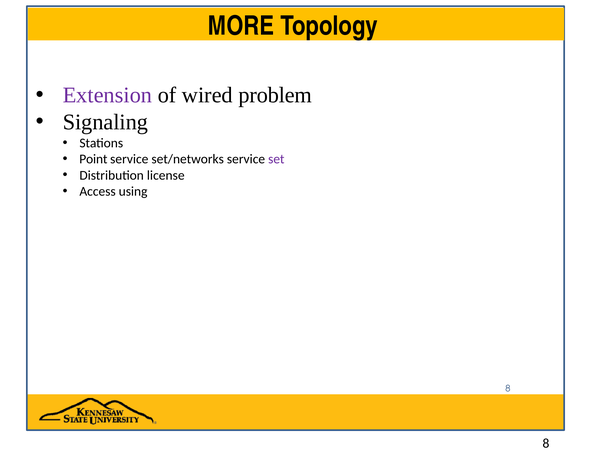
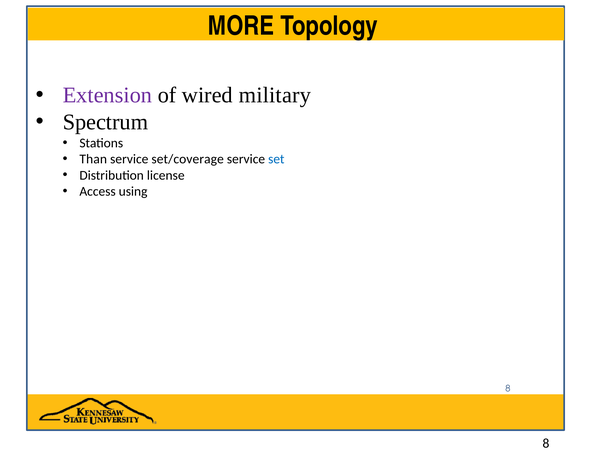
problem: problem -> military (275, 95)
Signaling: Signaling -> Spectrum (105, 122)
Point: Point -> Than (93, 159)
set/networks: set/networks -> set/coverage (188, 159)
set colour: purple -> blue (276, 159)
